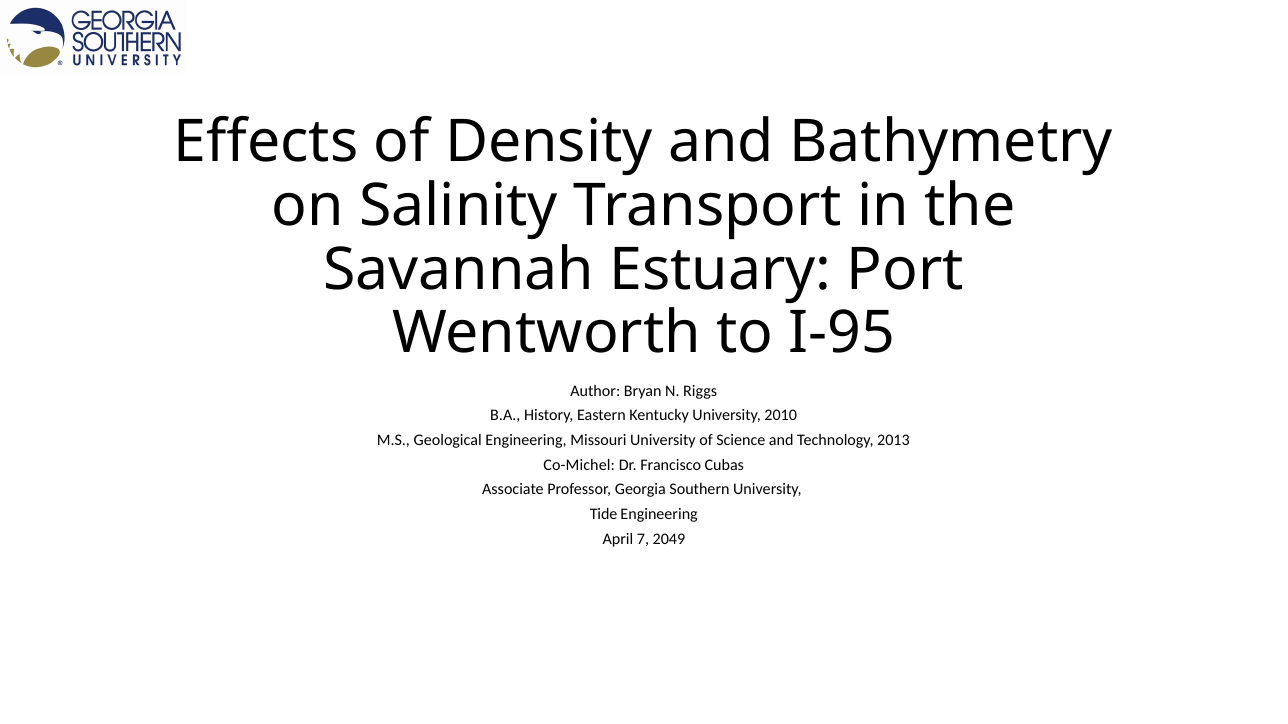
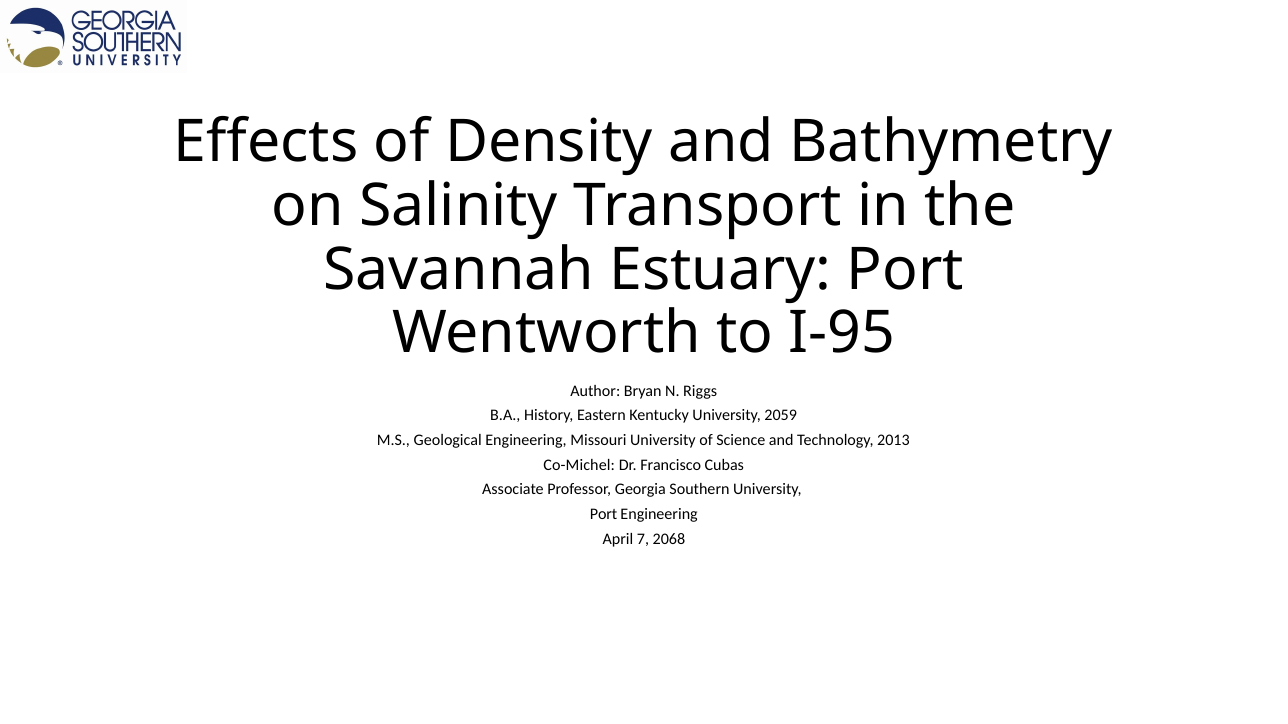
2010: 2010 -> 2059 (781, 416)
Tide: Tide -> Port (604, 514)
2049: 2049 -> 2068 (669, 539)
